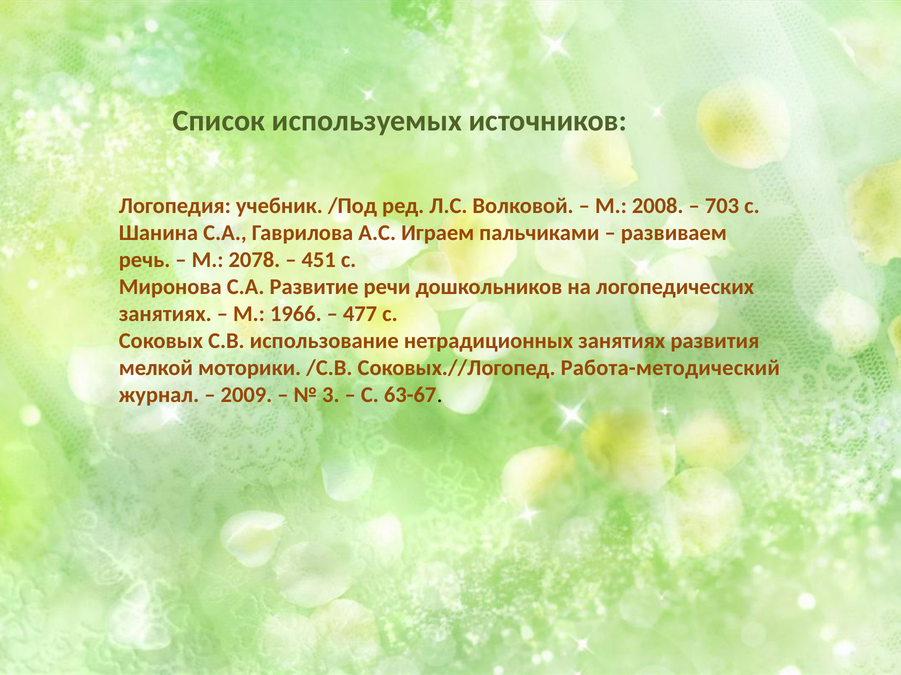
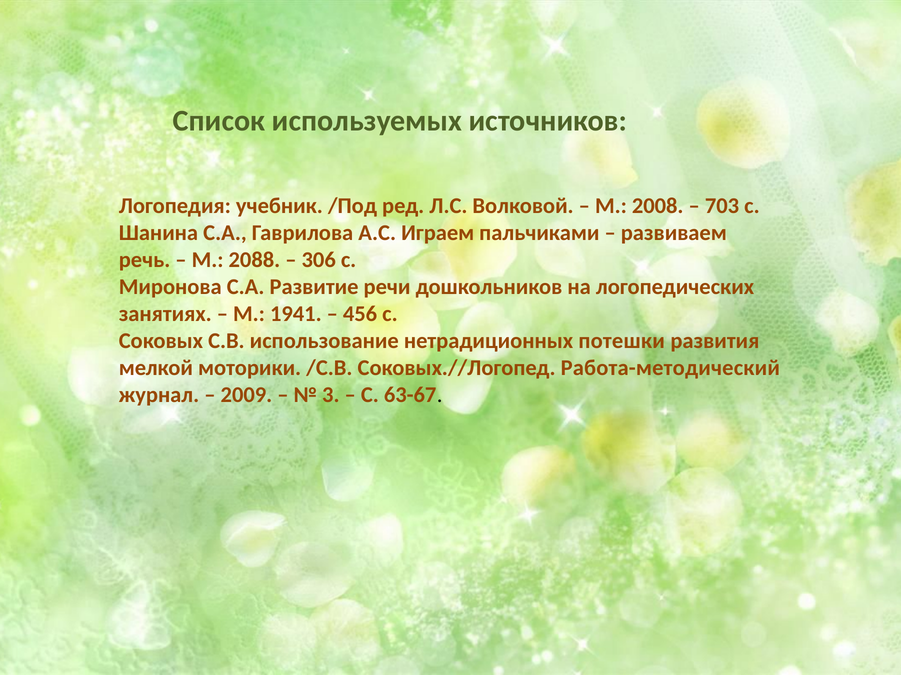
2078: 2078 -> 2088 (254, 260)
451: 451 -> 306 (319, 260)
1966: 1966 -> 1941 (296, 314)
477: 477 -> 456 (360, 314)
нетрадиционных занятиях: занятиях -> потешки (622, 341)
